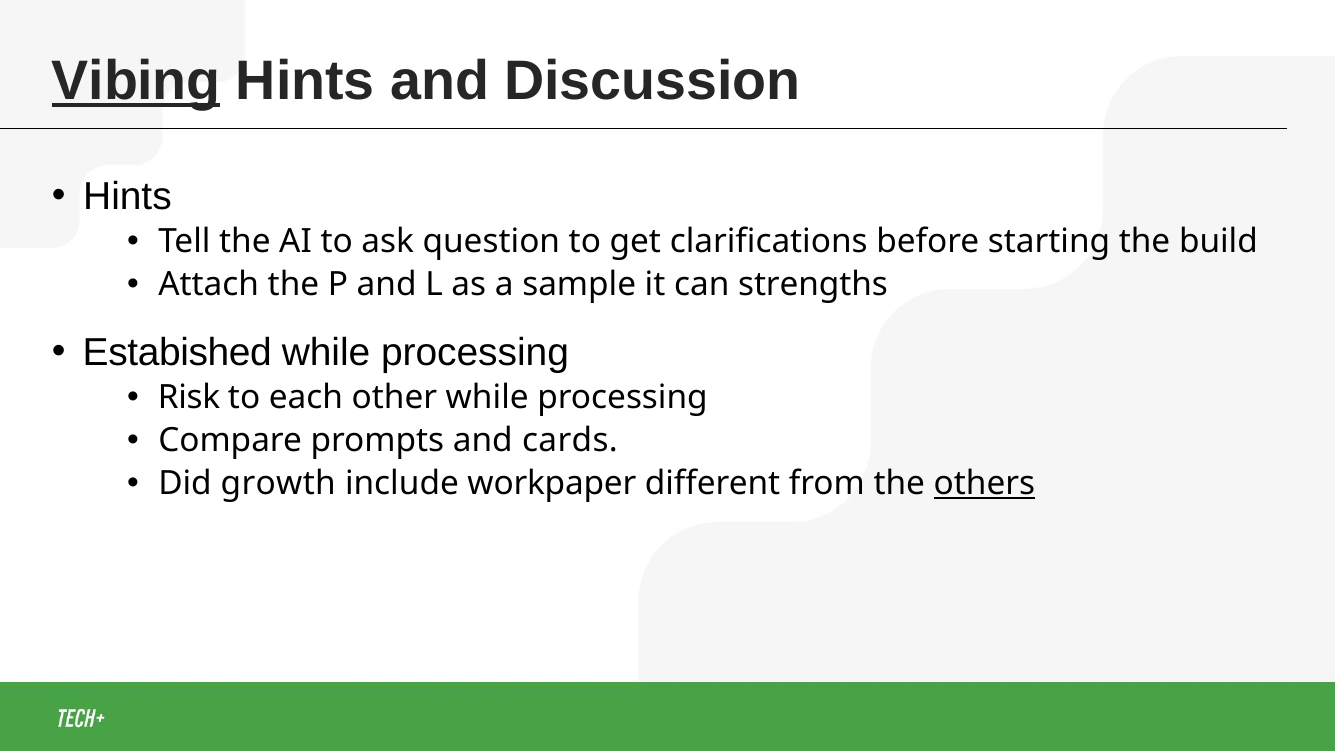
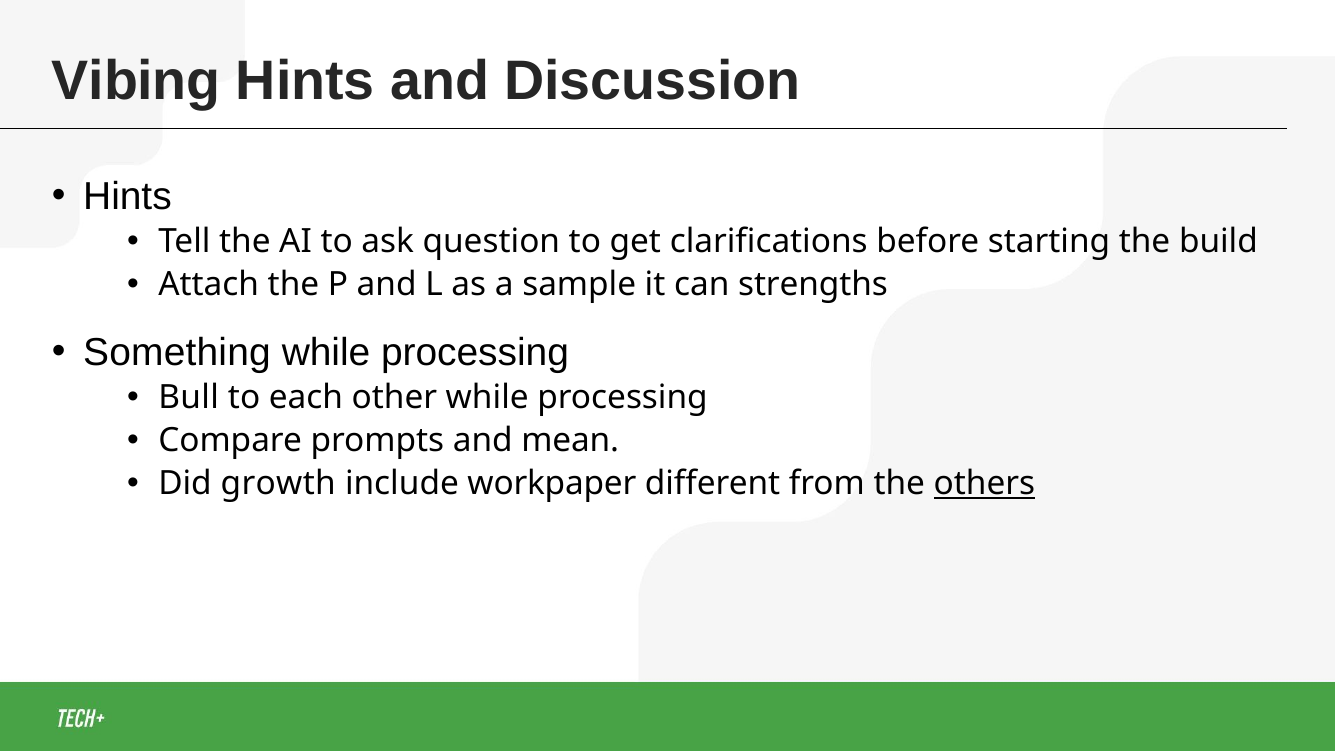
Vibing underline: present -> none (136, 81)
Estabished: Estabished -> Something (177, 352)
Risk: Risk -> Bull (189, 398)
cards: cards -> mean (570, 441)
